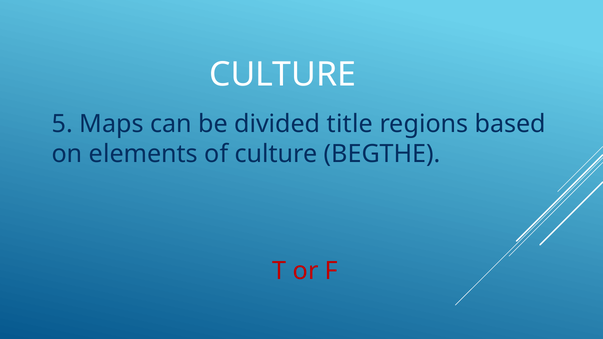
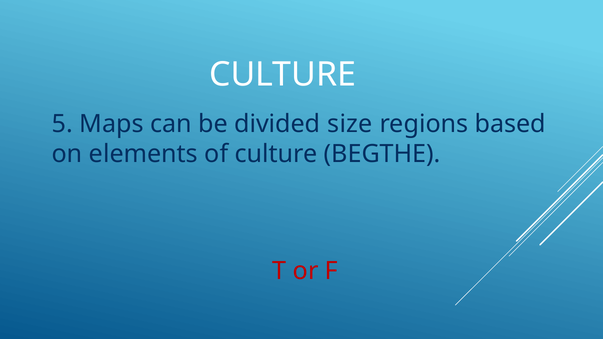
title: title -> size (350, 124)
